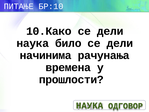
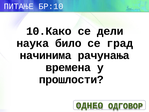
дели: дели -> град (120, 43)
НАУКА: НАУКА -> ОДНЕО (90, 105)
